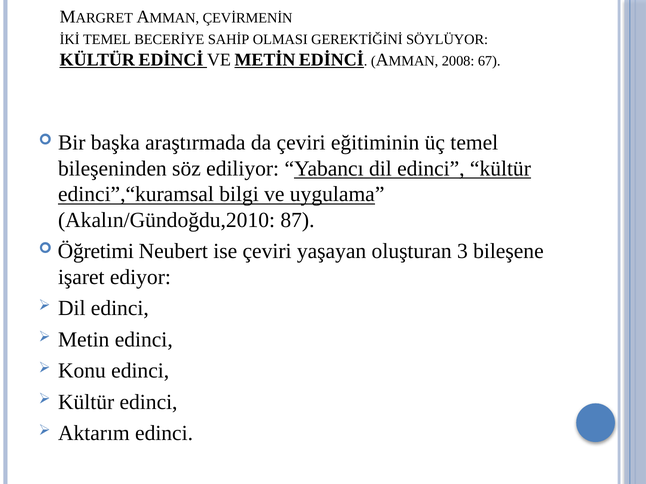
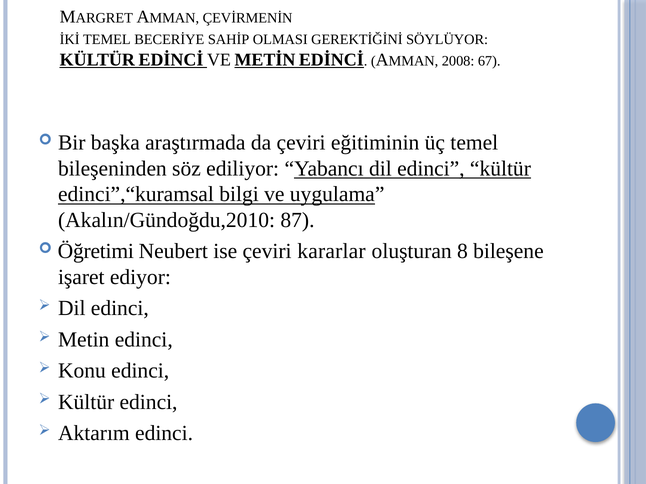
yaşayan: yaşayan -> kararlar (331, 252)
3: 3 -> 8 (462, 252)
